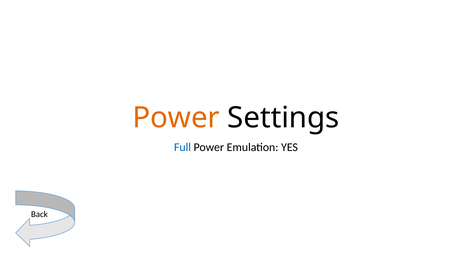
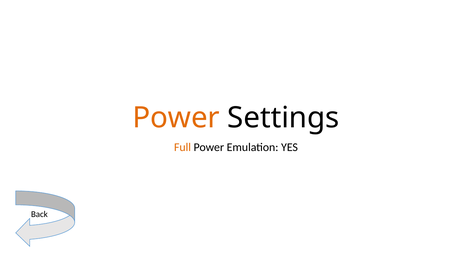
Full colour: blue -> orange (183, 148)
